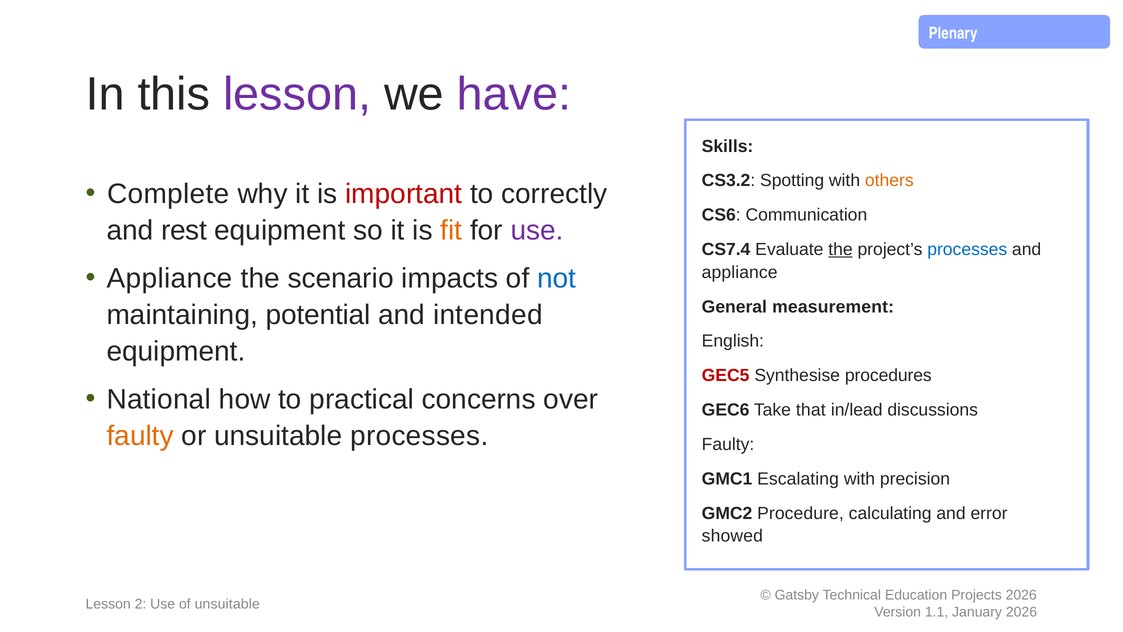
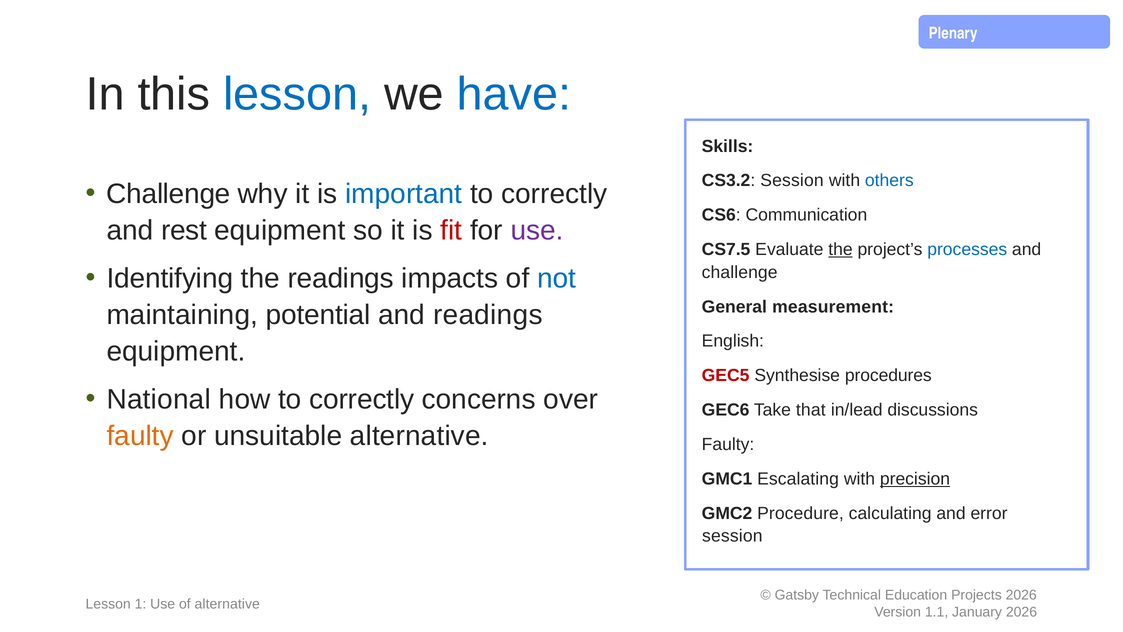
lesson colour: purple -> blue (297, 94)
have colour: purple -> blue (514, 94)
CS3.2 Spotting: Spotting -> Session (792, 181)
others colour: orange -> blue (889, 181)
Complete: Complete -> Challenge (168, 194)
important colour: red -> blue (404, 194)
fit colour: orange -> red (451, 230)
CS7.4: CS7.4 -> CS7.5 (726, 249)
Appliance: Appliance -> Identifying (170, 278)
the scenario: scenario -> readings (341, 278)
appliance: appliance -> challenge (740, 272)
and intended: intended -> readings (488, 315)
how to practical: practical -> correctly (362, 399)
unsuitable processes: processes -> alternative (419, 436)
precision underline: none -> present (915, 479)
showed: showed -> session (732, 536)
2: 2 -> 1 (140, 604)
of unsuitable: unsuitable -> alternative (227, 604)
